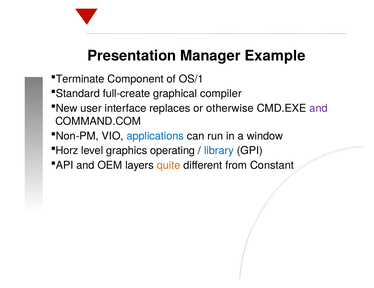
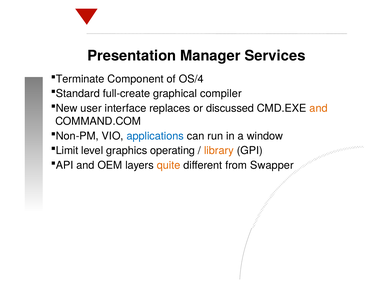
Example: Example -> Services (275, 56)
OS/1: OS/1 -> OS/4 (191, 79)
otherwise: otherwise -> discussed (230, 108)
and colour: purple -> orange (319, 108)
Horz: Horz -> Limit (67, 151)
library colour: blue -> orange (219, 151)
Constant: Constant -> Swapper (272, 165)
